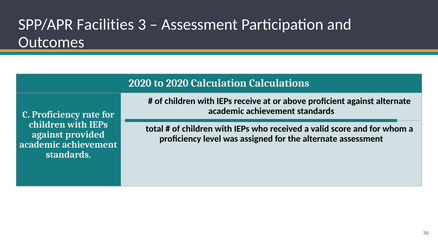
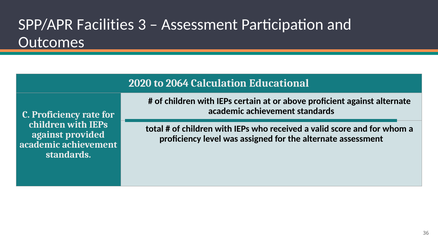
to 2020: 2020 -> 2064 (177, 83)
Calculations: Calculations -> Educational (279, 83)
receive: receive -> certain (247, 101)
